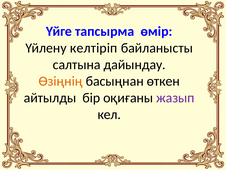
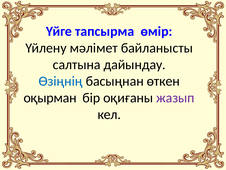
келтіріп: келтіріп -> мәлімет (94, 48)
Өзіңнің colour: orange -> blue (61, 81)
айтылды: айтылды -> оқырман (50, 98)
